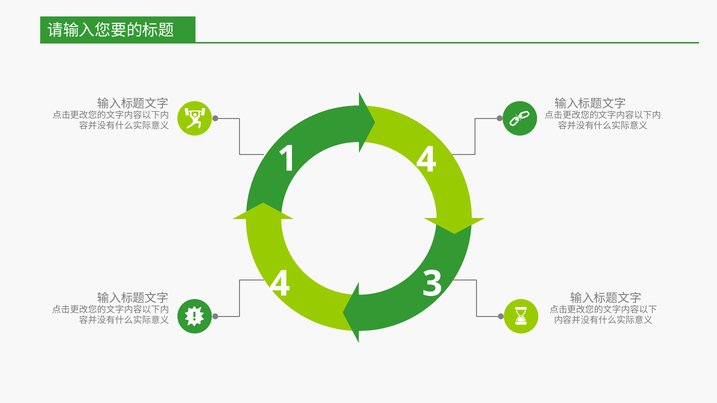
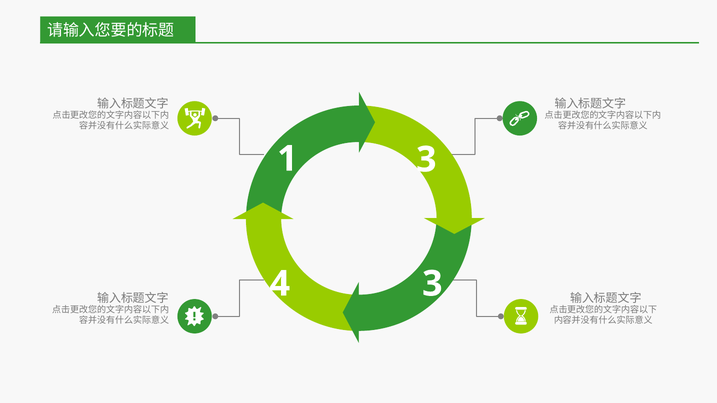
1 4: 4 -> 3 (426, 160)
